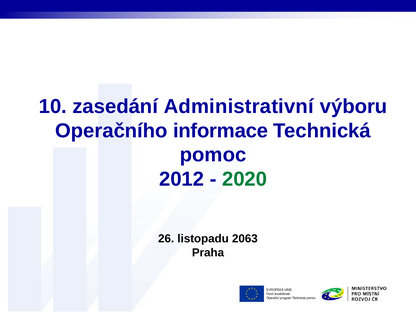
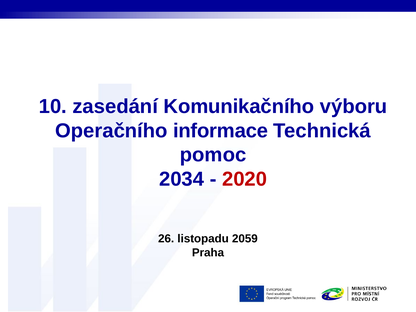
Administrativní: Administrativní -> Komunikačního (239, 106)
2012: 2012 -> 2034 (182, 179)
2020 colour: green -> red (245, 179)
2063: 2063 -> 2059 (245, 239)
